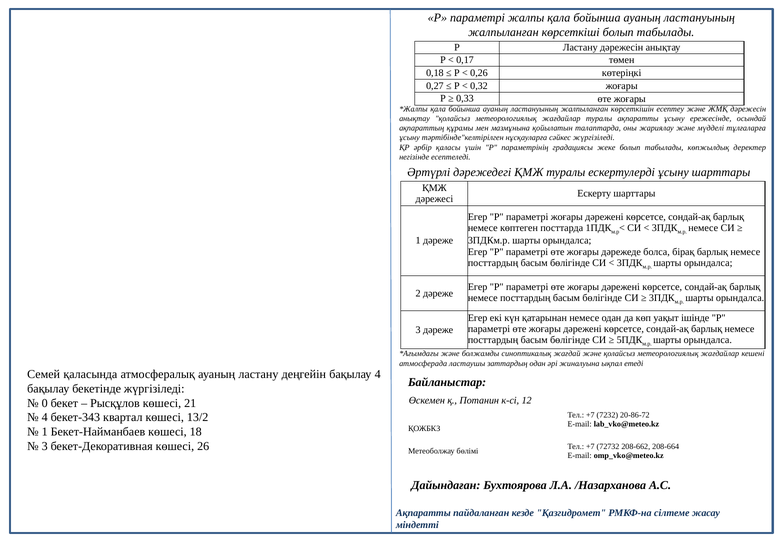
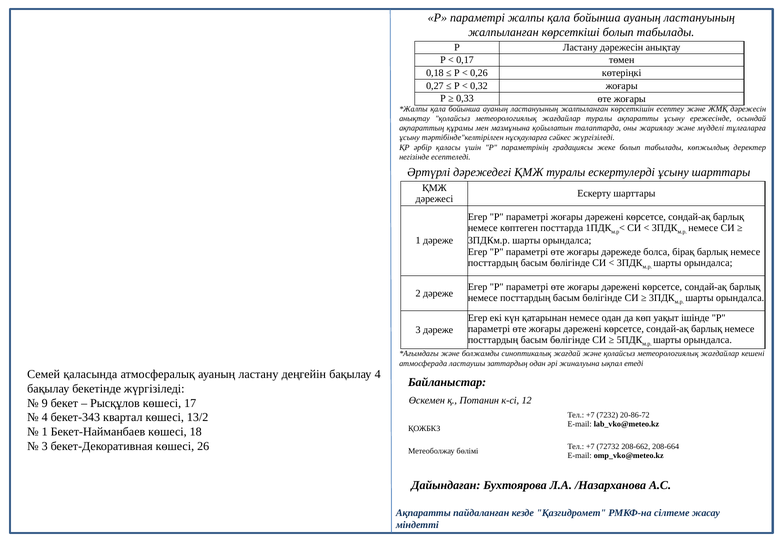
0: 0 -> 9 (45, 403)
21: 21 -> 17 (190, 403)
